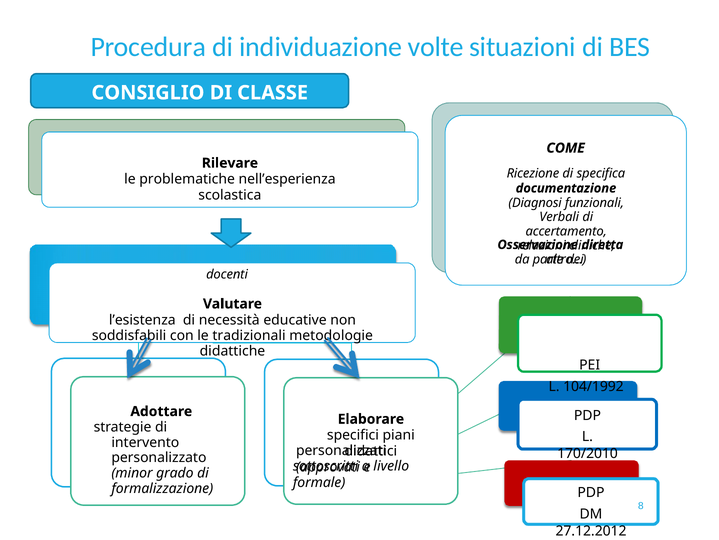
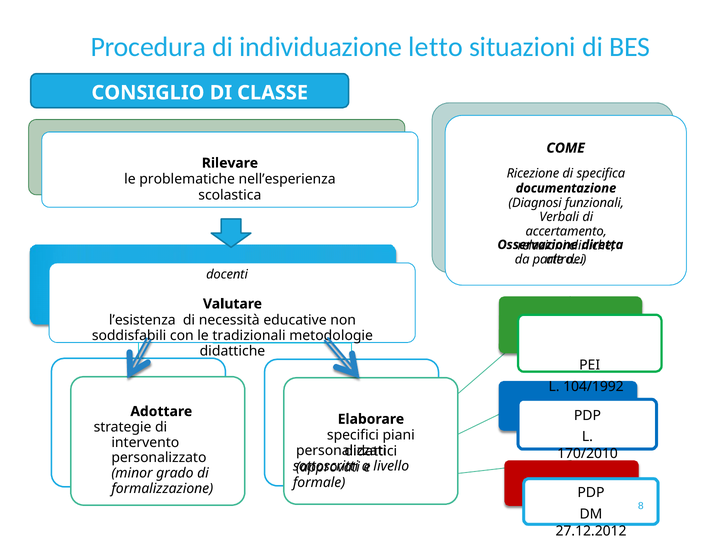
volte: volte -> letto (436, 47)
